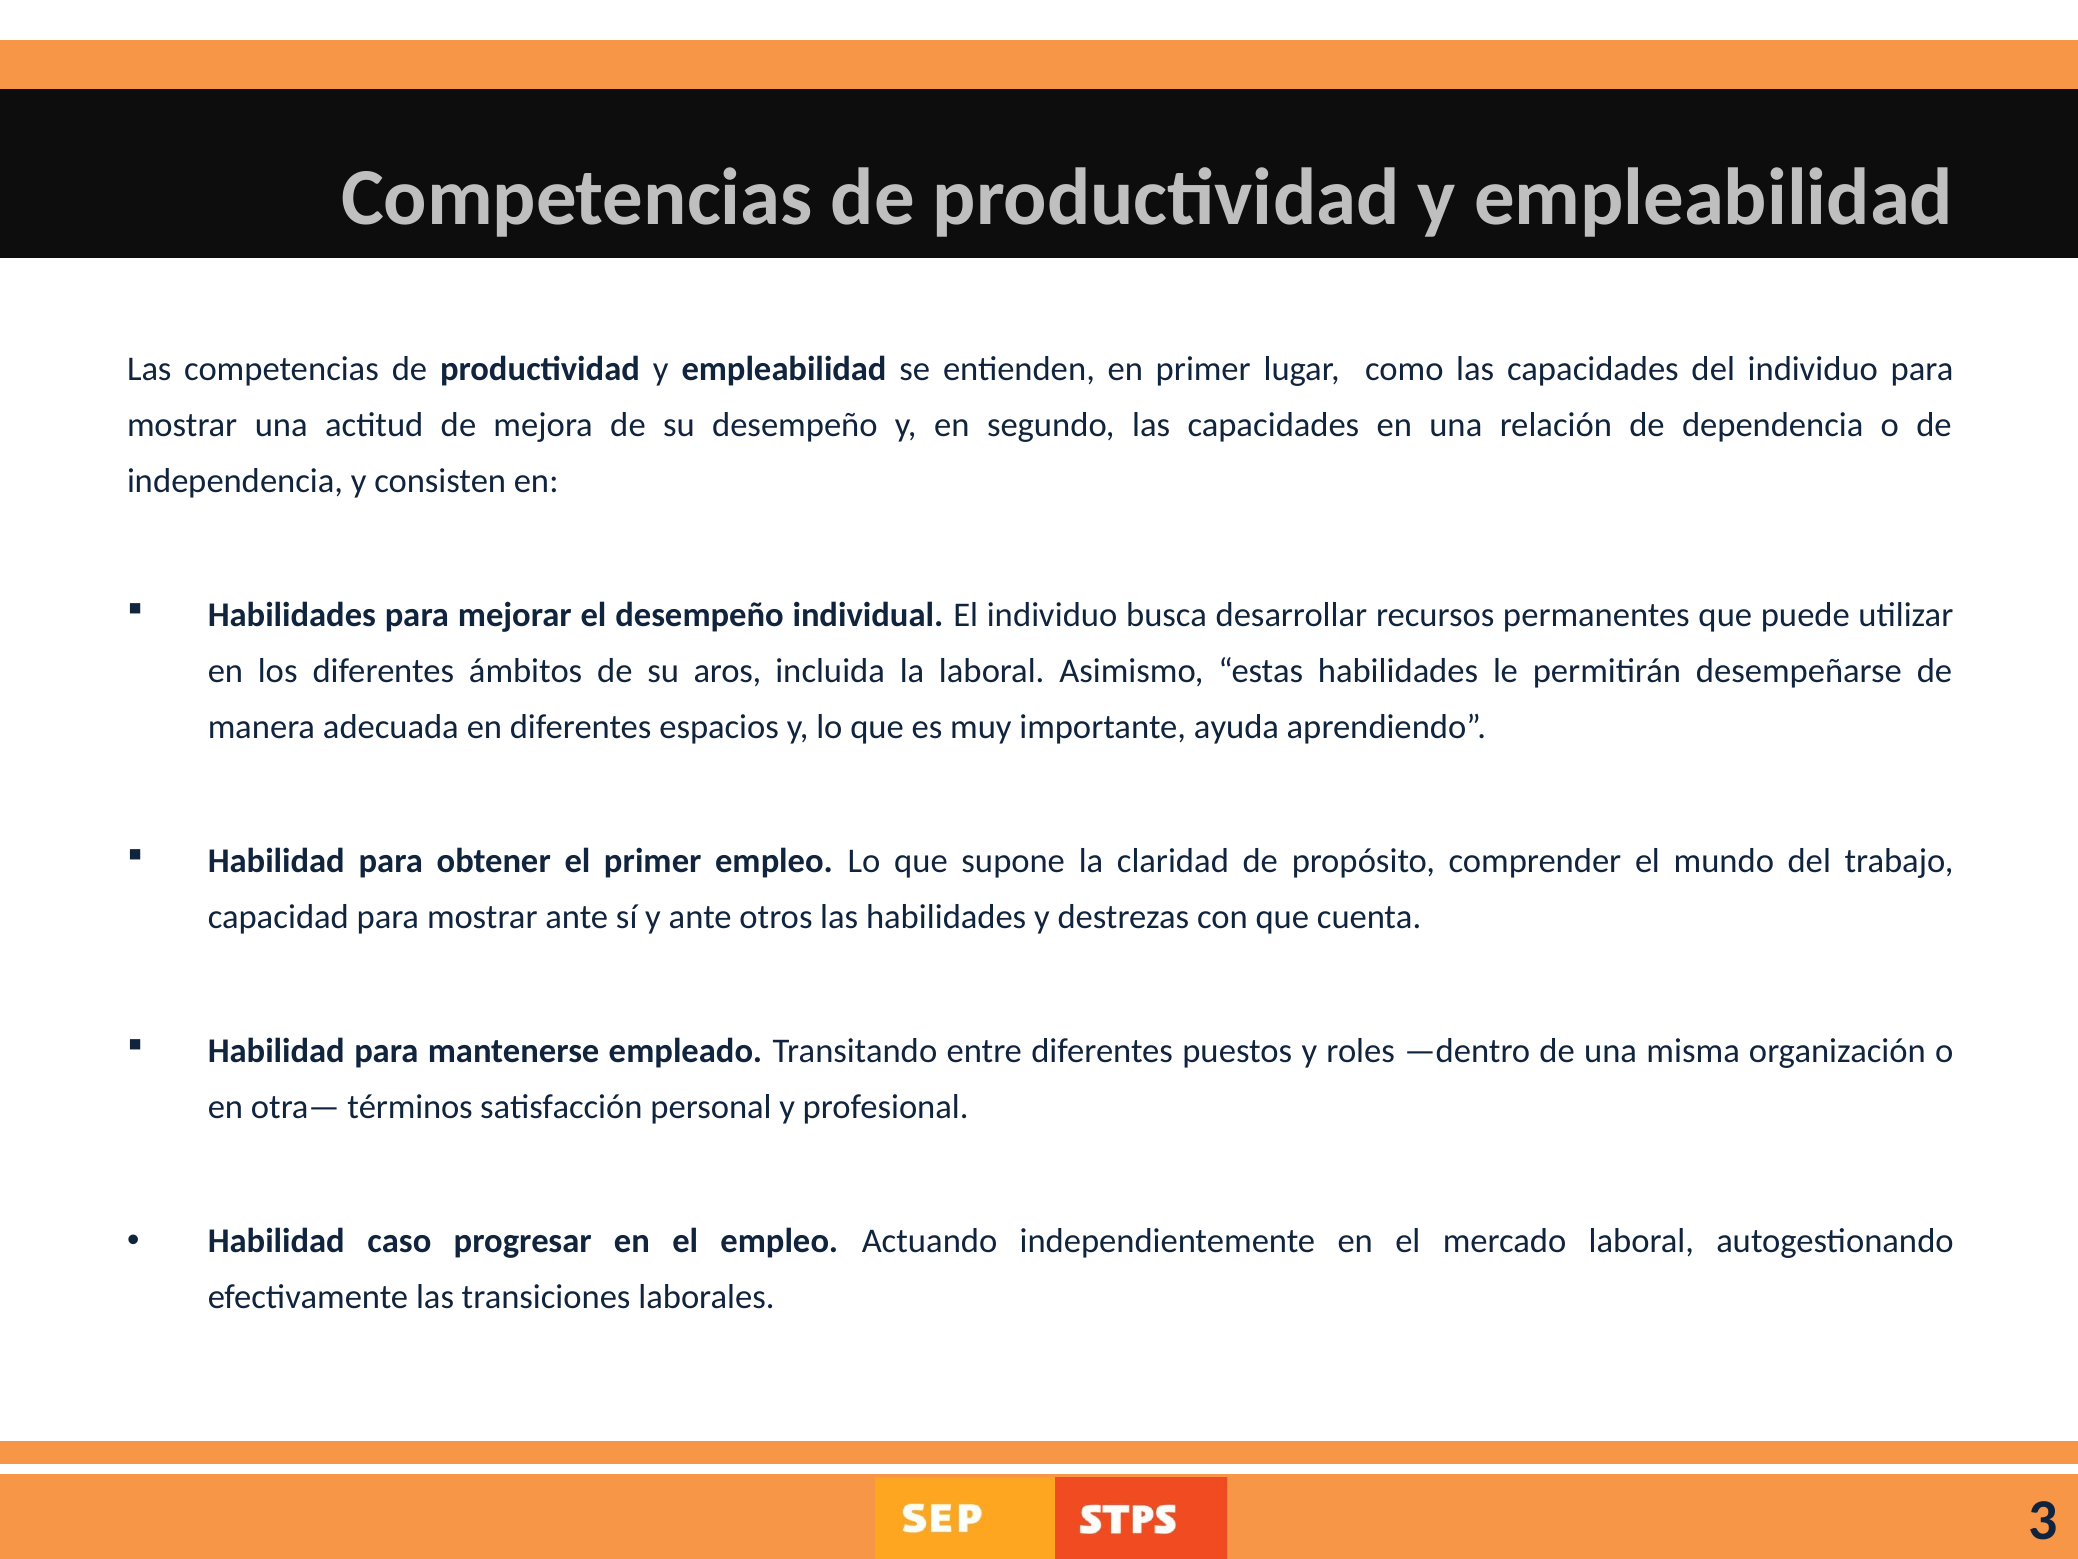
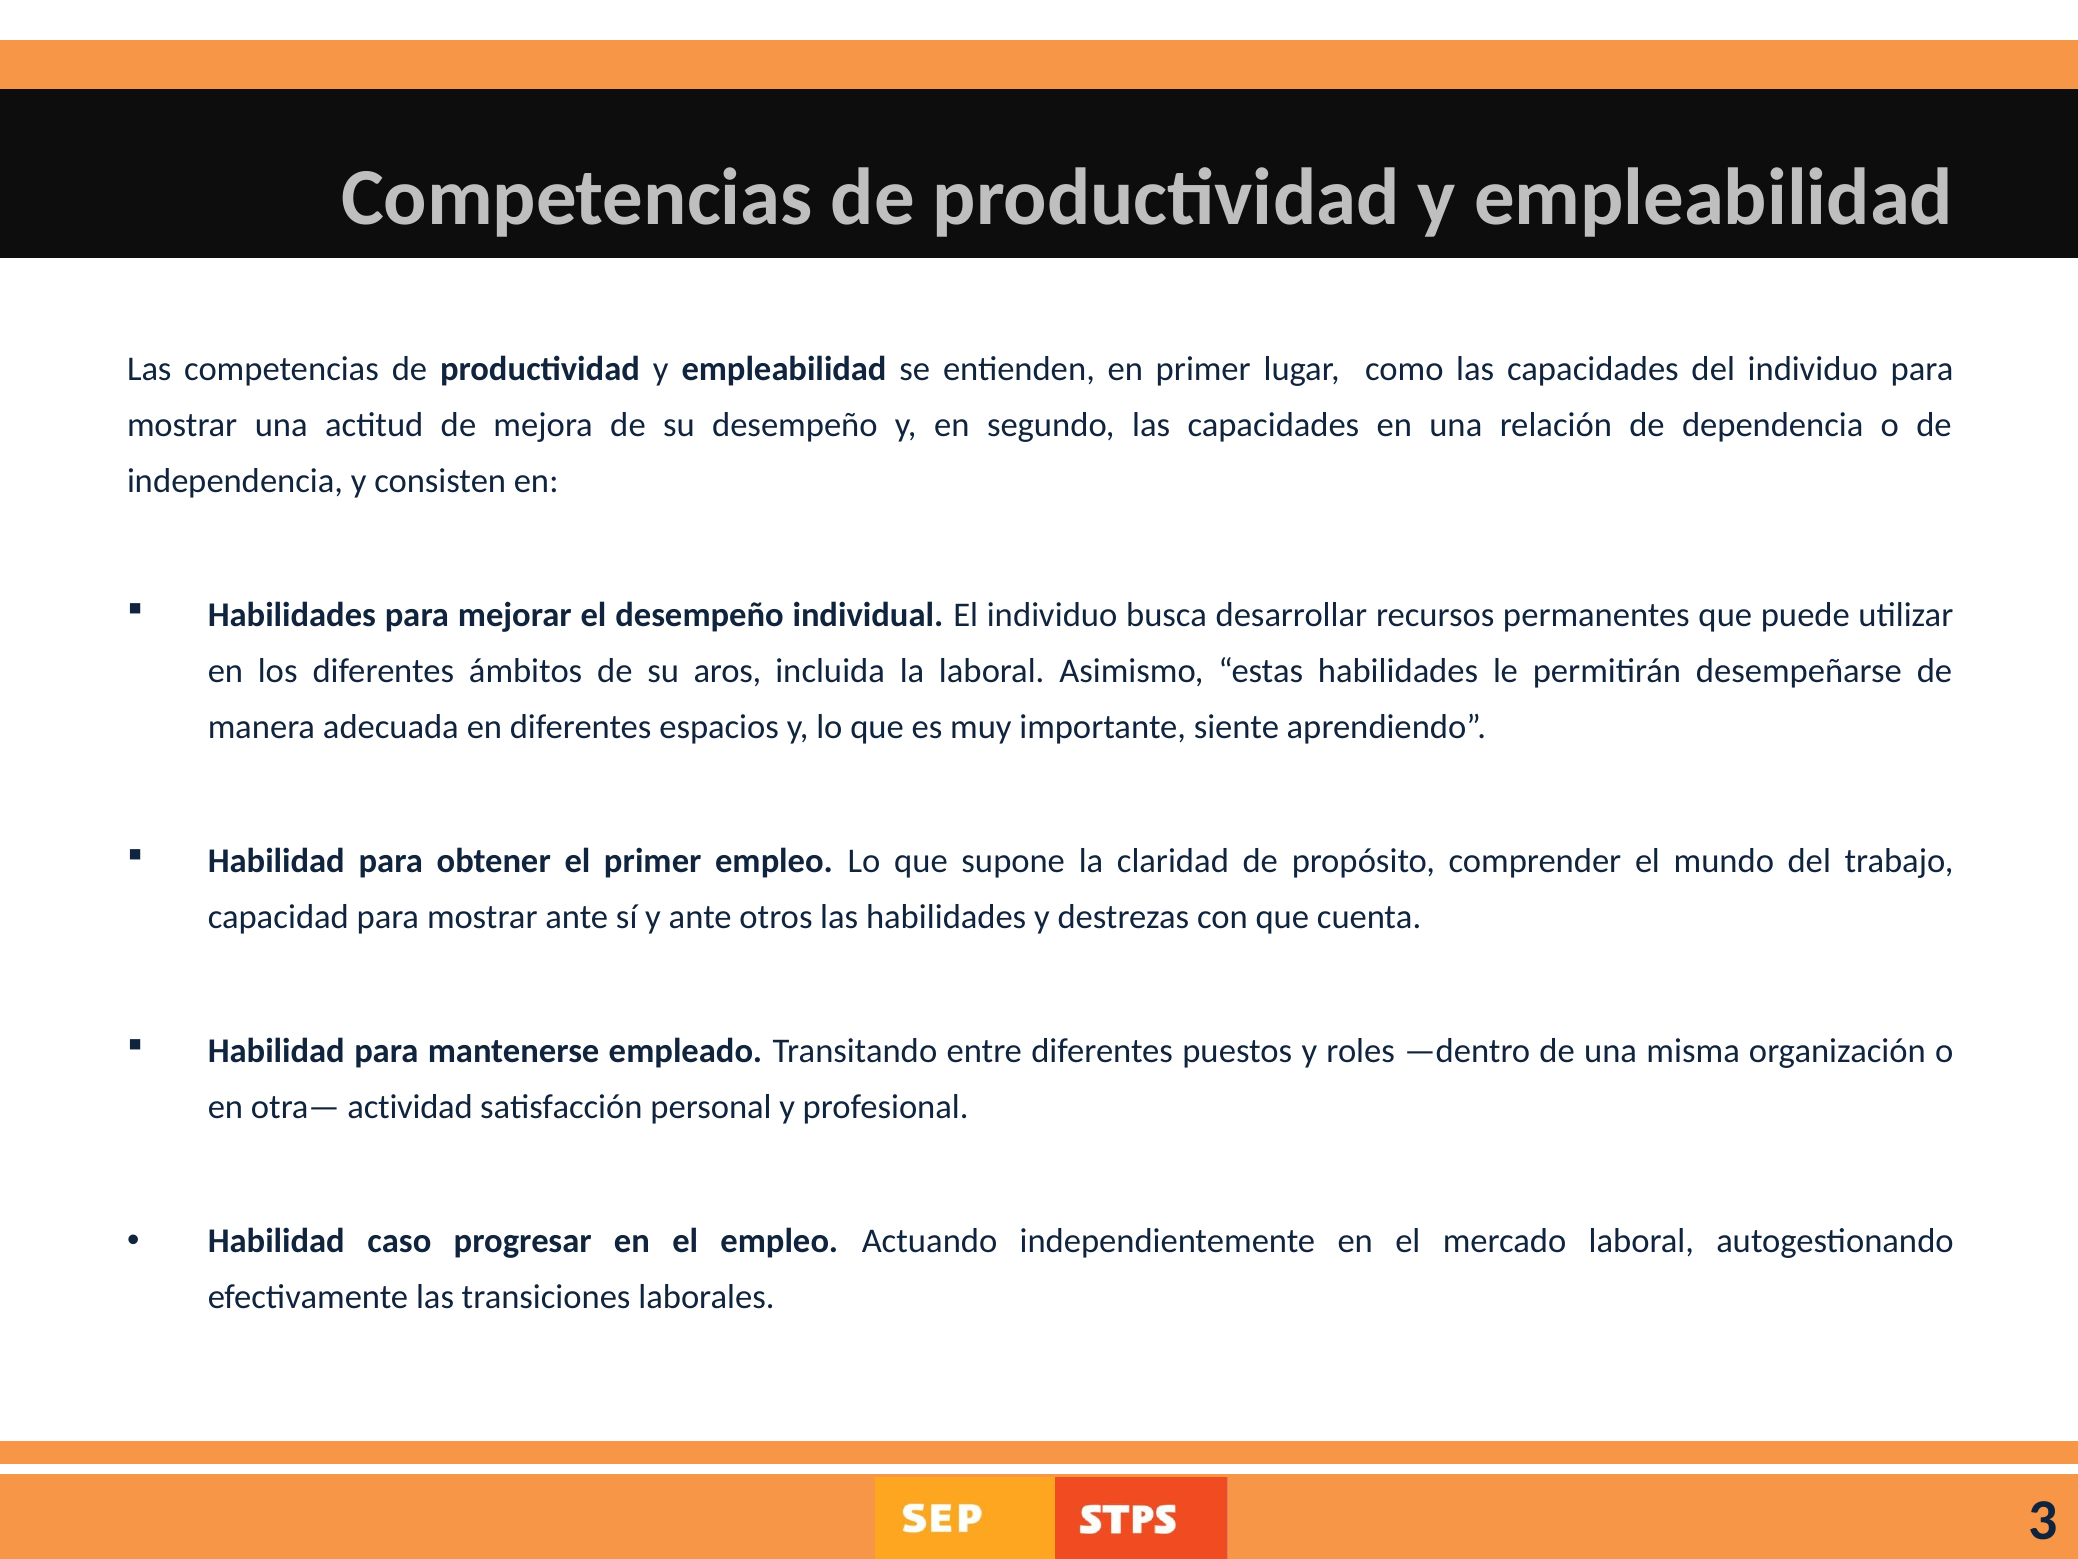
ayuda: ayuda -> siente (1237, 727)
términos: términos -> actividad (410, 1107)
